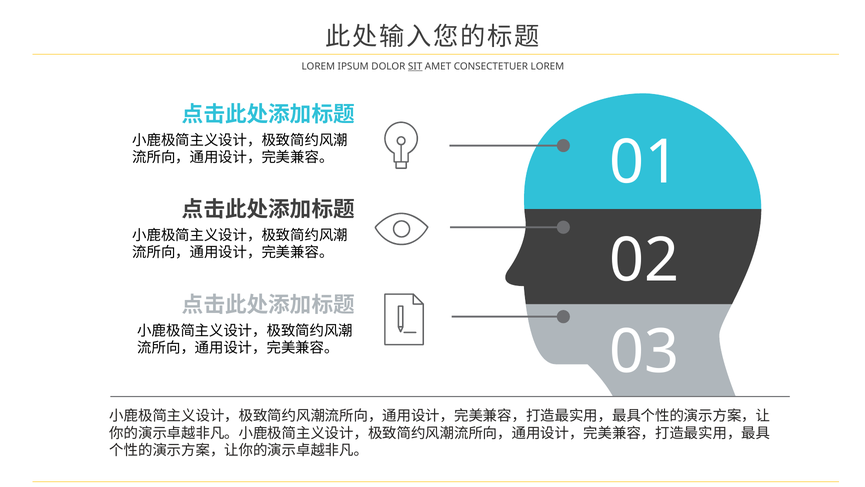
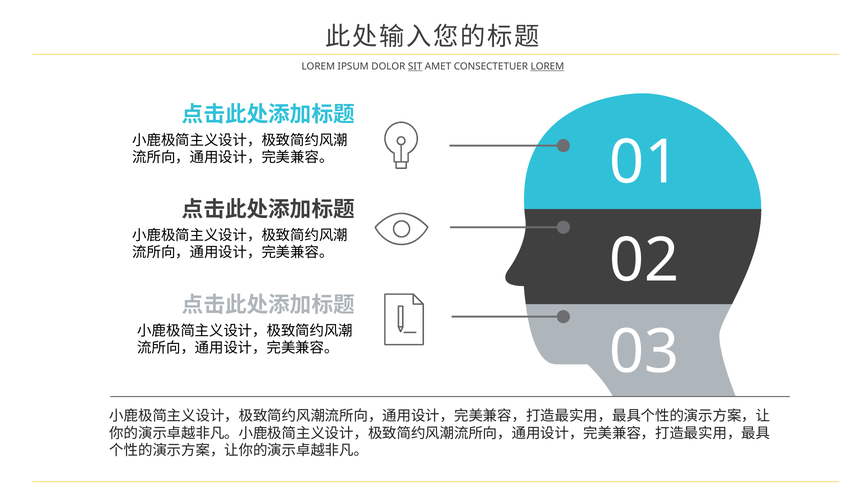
LOREM underline: none -> present (547, 66)
